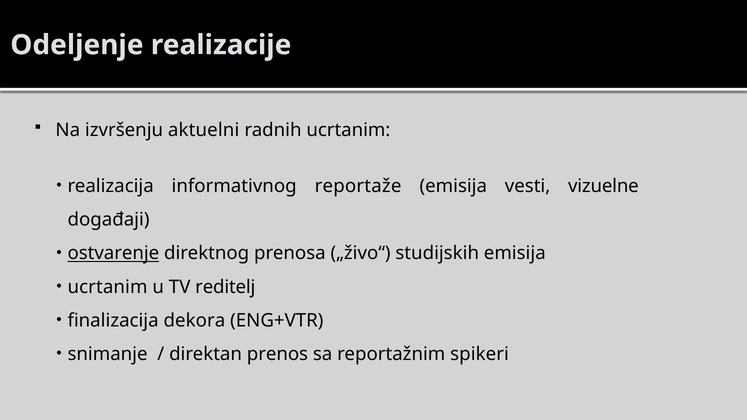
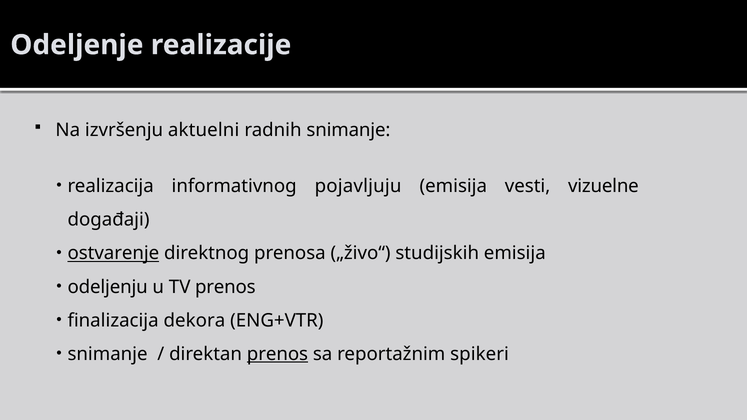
radnih ucrtanim: ucrtanim -> snimanje (348, 130)
reportaže: reportaže -> pojavljuju (358, 186)
ucrtanim: ucrtanim -> odeljenju (108, 287)
TV reditelj: reditelj -> prenos (225, 287)
prenos underline: none -> present (277, 354)
